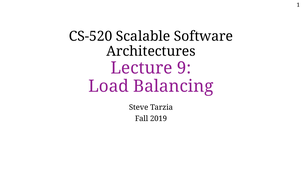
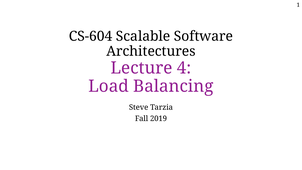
CS-520: CS-520 -> CS-604 (91, 36)
9: 9 -> 4 (184, 68)
